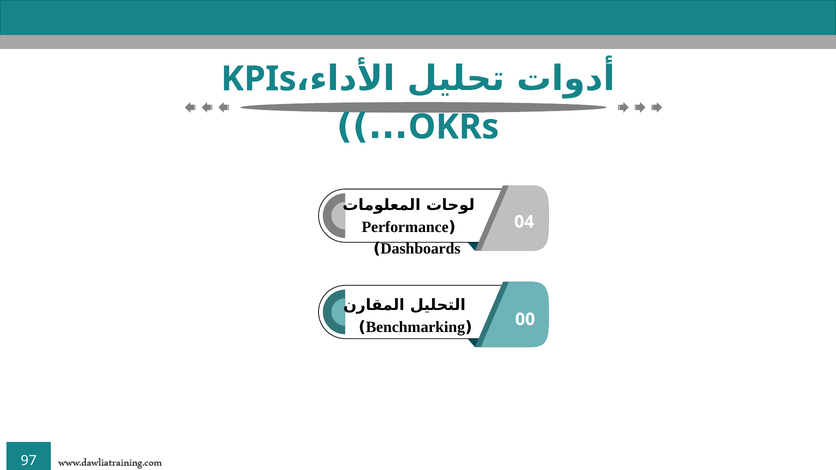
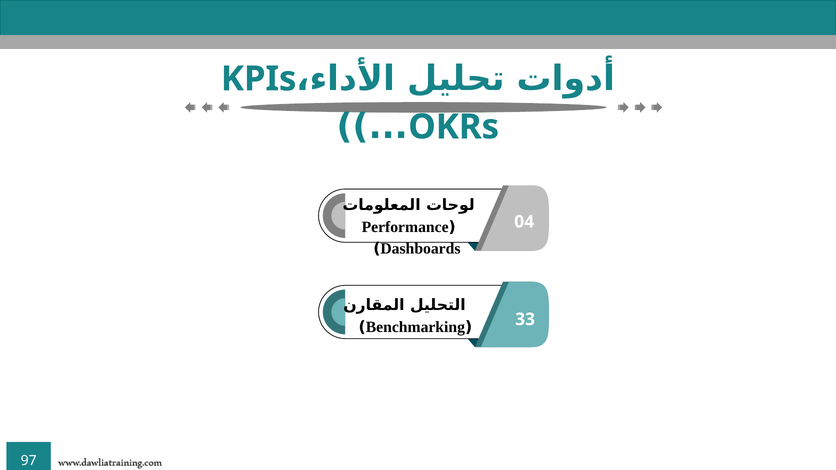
00: 00 -> 33 (525, 320)
